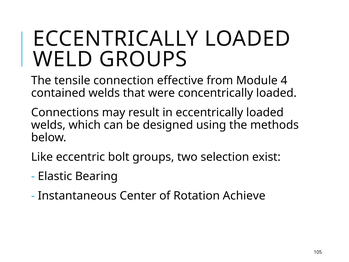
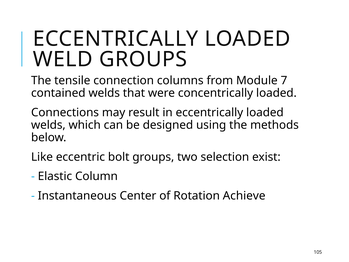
effective: effective -> columns (180, 80)
4: 4 -> 7 (284, 80)
Bearing: Bearing -> Column (96, 176)
